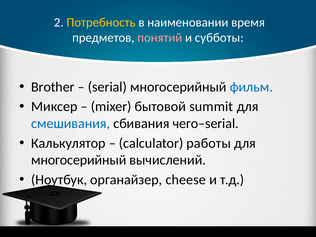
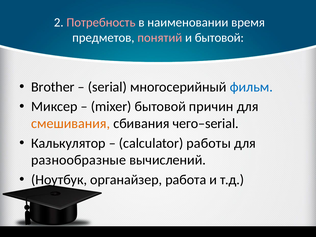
Потребность colour: yellow -> pink (101, 22)
и субботы: субботы -> бытовой (219, 38)
summit: summit -> причин (211, 107)
смешивания colour: blue -> orange (71, 123)
многосерийный: многосерийный -> разнообразные (79, 160)
cheese: cheese -> работа (186, 180)
